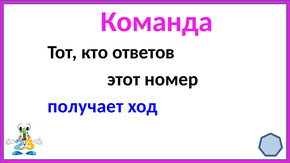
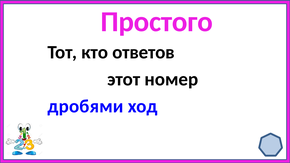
Команда: Команда -> Простого (157, 22)
получает: получает -> дробями (85, 106)
